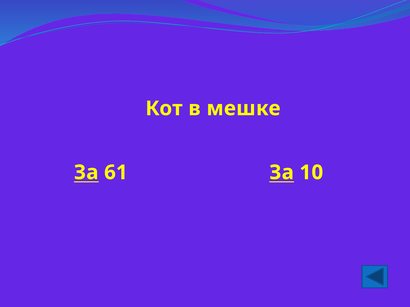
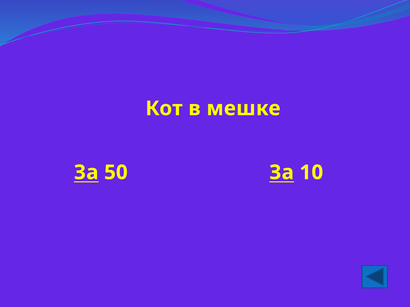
61: 61 -> 50 (116, 173)
